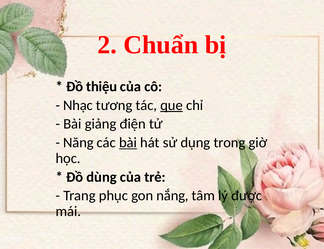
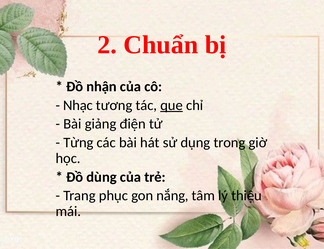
thiệu: thiệu -> nhận (102, 87)
Năng: Năng -> Từng (78, 143)
bài underline: present -> none (128, 143)
được: được -> thiệu (247, 196)
